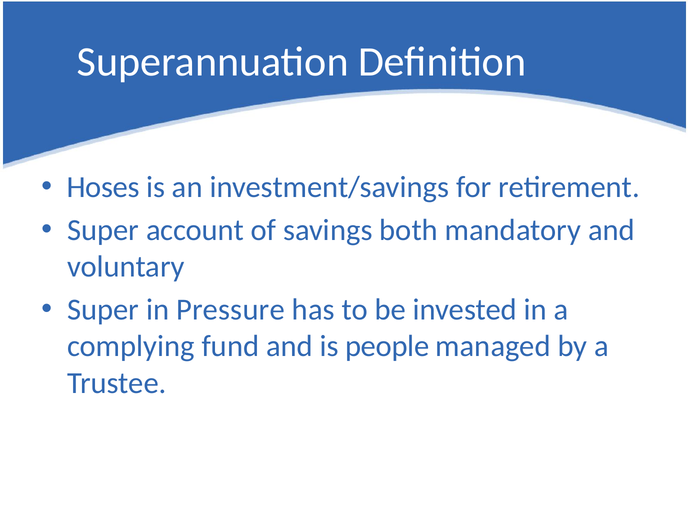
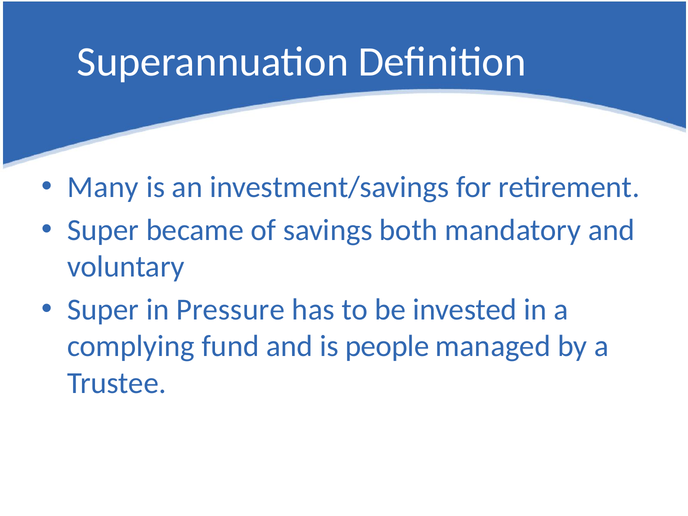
Hoses: Hoses -> Many (103, 187)
account: account -> became (195, 230)
